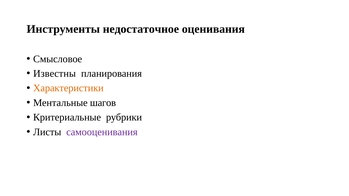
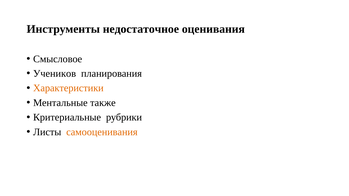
Известны: Известны -> Учеников (55, 74)
шагов: шагов -> также (103, 103)
самооценивания colour: purple -> orange (102, 132)
